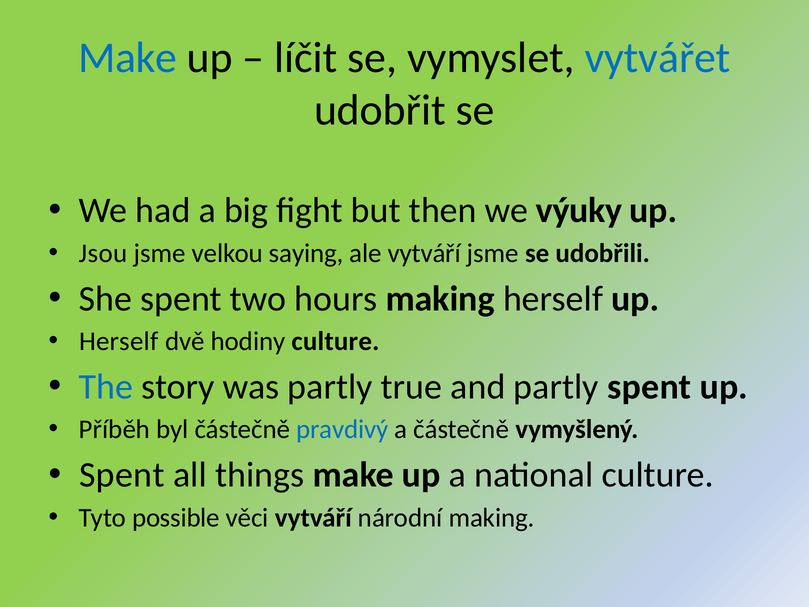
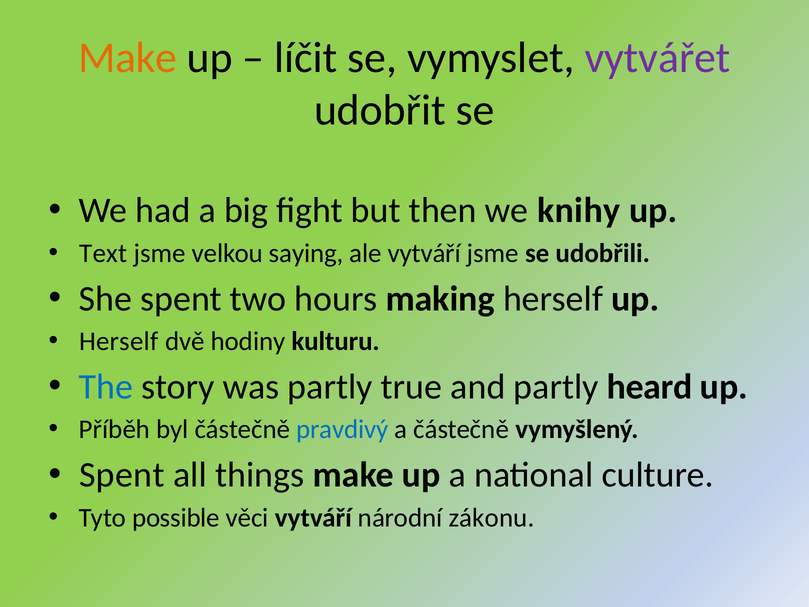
Make colour: blue -> orange (128, 58)
vytvářet colour: blue -> purple (658, 58)
výuky: výuky -> knihy (579, 211)
Jsou: Jsou -> Text (103, 253)
hodiny culture: culture -> kulturu (336, 341)
partly spent: spent -> heard (650, 387)
národní making: making -> zákonu (492, 517)
